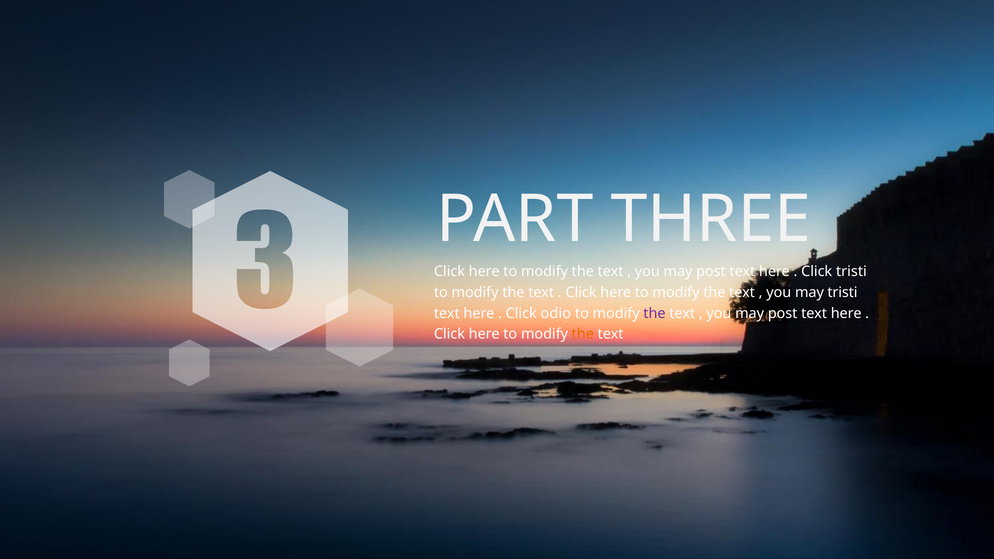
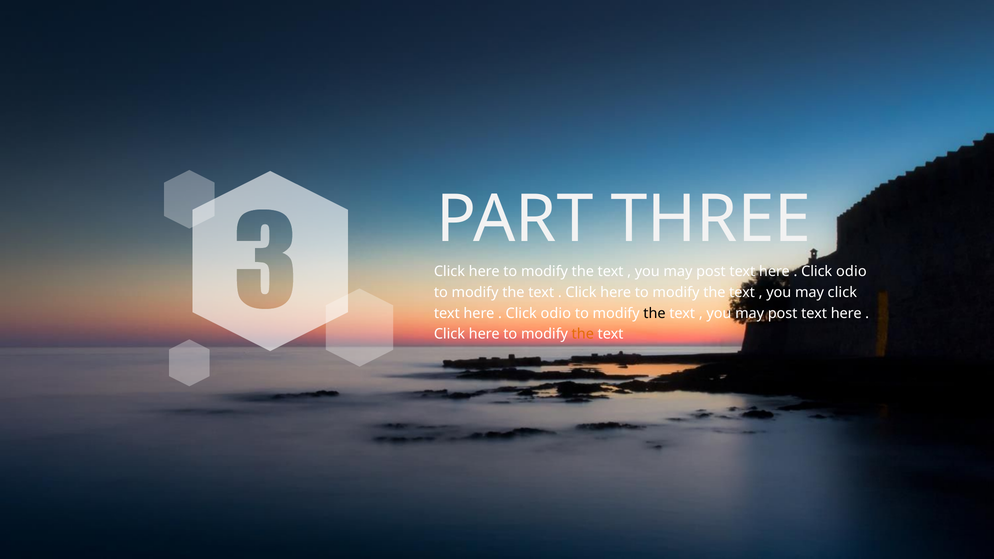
tristi: tristi -> odio (851, 272)
may tristi: tristi -> click (842, 293)
the colour: purple -> black (655, 313)
